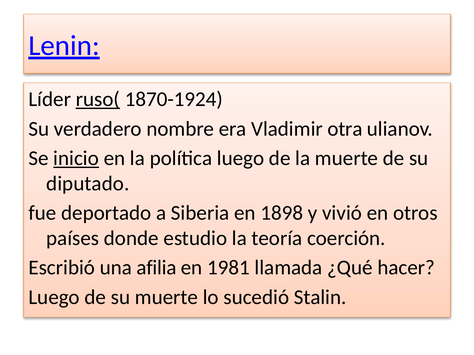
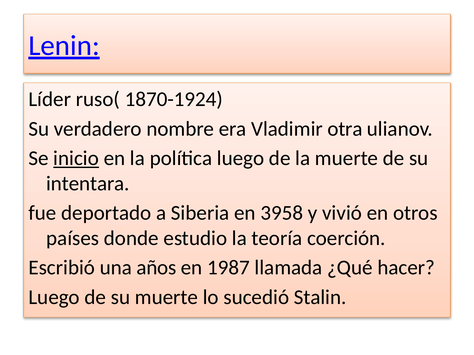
ruso( underline: present -> none (98, 99)
diputado: diputado -> intentara (88, 184)
1898: 1898 -> 3958 (282, 213)
afilia: afilia -> años (157, 268)
1981: 1981 -> 1987 (228, 268)
